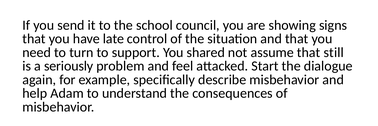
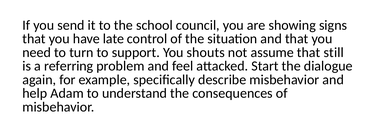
shared: shared -> shouts (206, 52)
seriously: seriously -> referring (69, 66)
